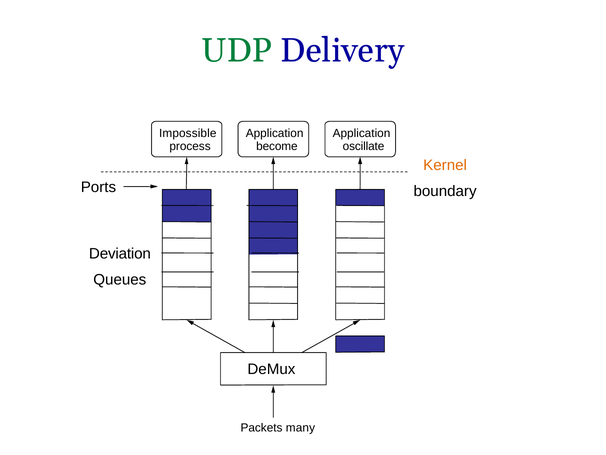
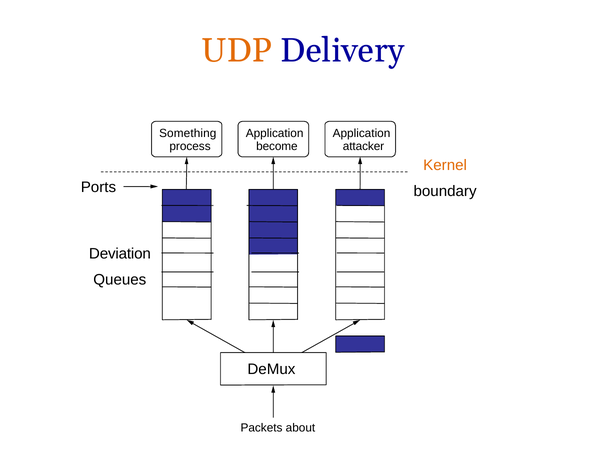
UDP colour: green -> orange (237, 50)
Impossible: Impossible -> Something (188, 133)
oscillate: oscillate -> attacker (363, 146)
many: many -> about (300, 427)
